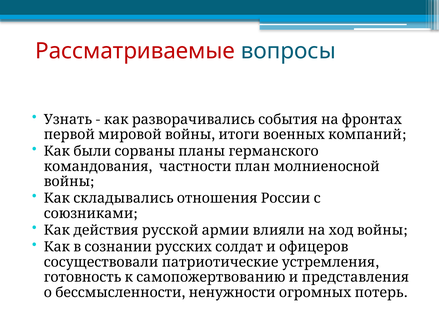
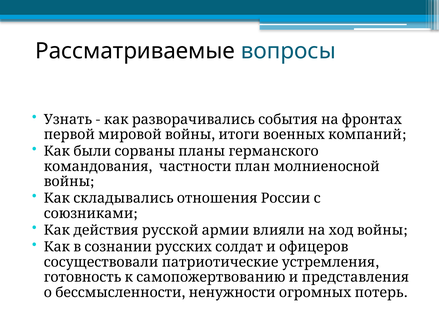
Рассматриваемые colour: red -> black (135, 51)
